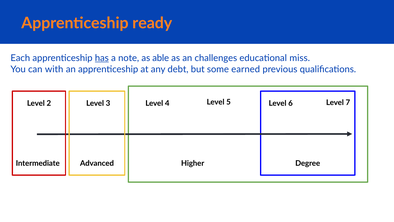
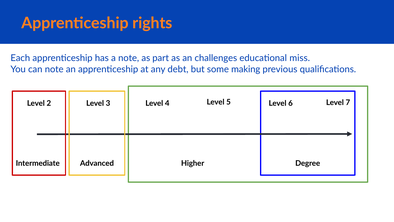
ready: ready -> rights (152, 23)
has underline: present -> none (102, 58)
able: able -> part (161, 58)
can with: with -> note (54, 69)
earned: earned -> making (246, 69)
